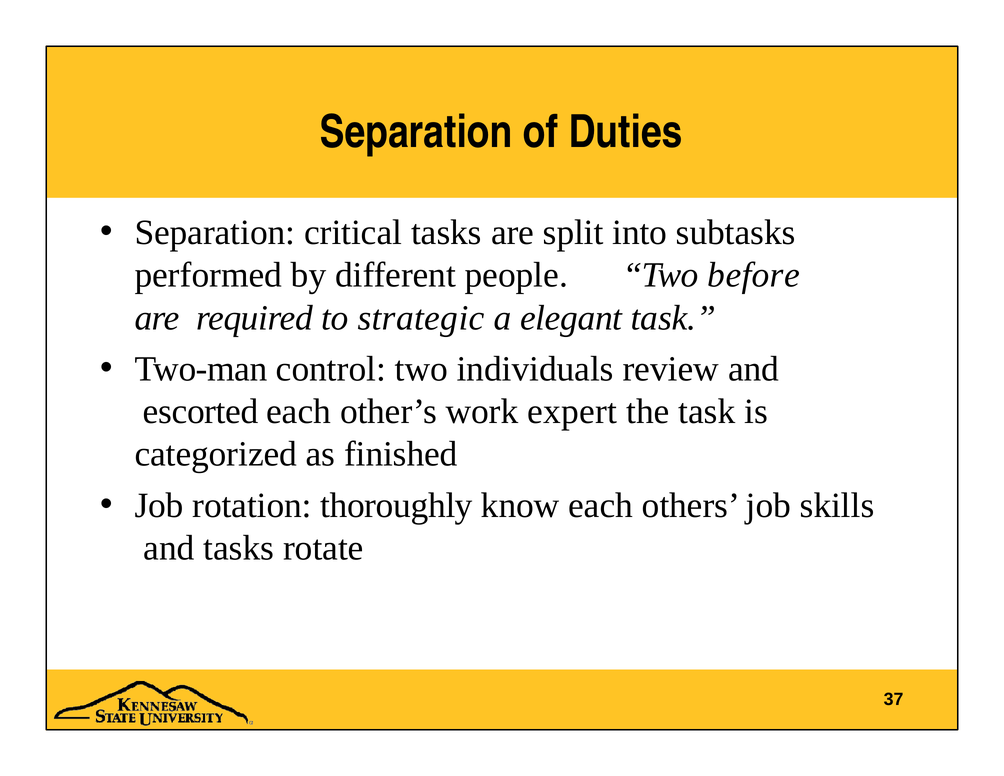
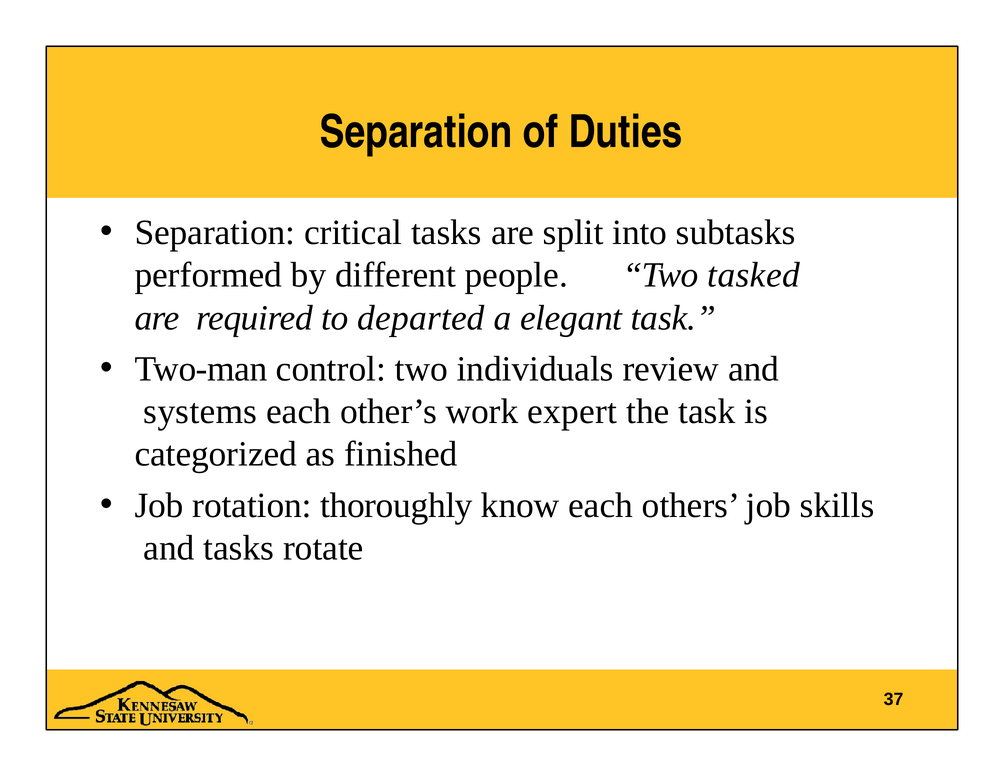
before: before -> tasked (754, 275)
strategic: strategic -> departed (421, 318)
escorted: escorted -> systems (200, 411)
